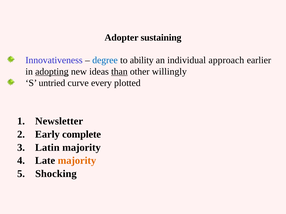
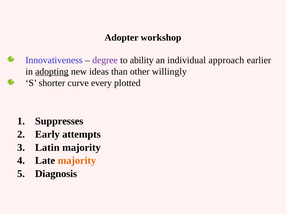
sustaining: sustaining -> workshop (161, 38)
degree colour: blue -> purple (105, 60)
than underline: present -> none (119, 72)
untried: untried -> shorter (52, 83)
Newsletter: Newsletter -> Suppresses (59, 121)
complete: complete -> attempts (82, 135)
Shocking: Shocking -> Diagnosis (56, 174)
